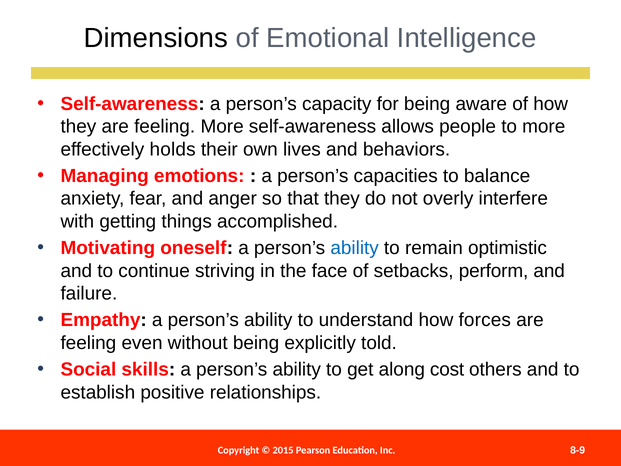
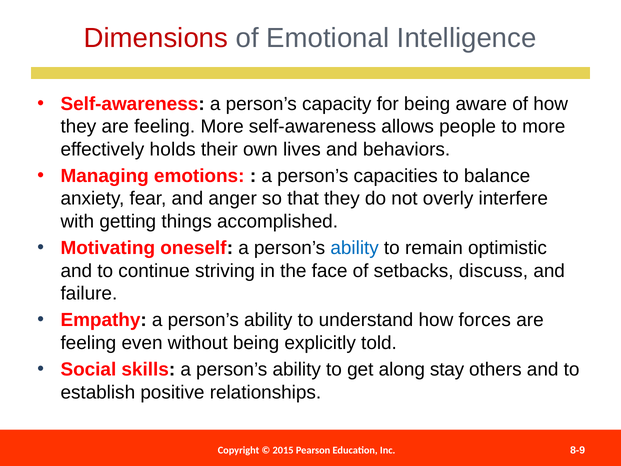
Dimensions colour: black -> red (156, 38)
perform: perform -> discuss (493, 271)
cost: cost -> stay (447, 369)
